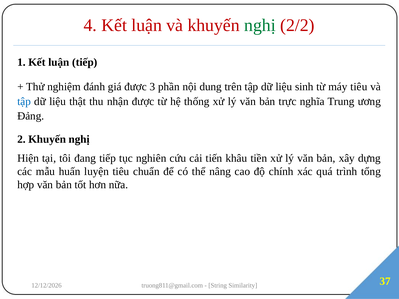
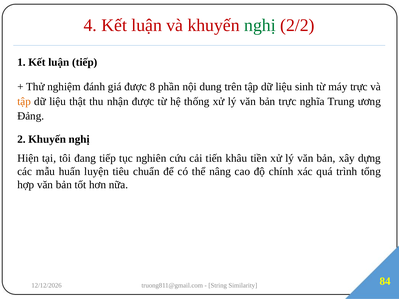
3: 3 -> 8 (152, 87)
máy tiêu: tiêu -> trực (359, 87)
tập colour: blue -> orange (24, 101)
37: 37 -> 84 (385, 281)
